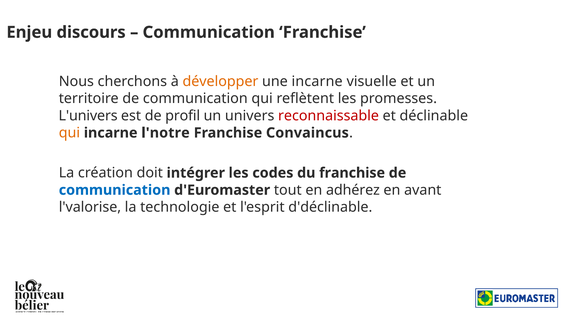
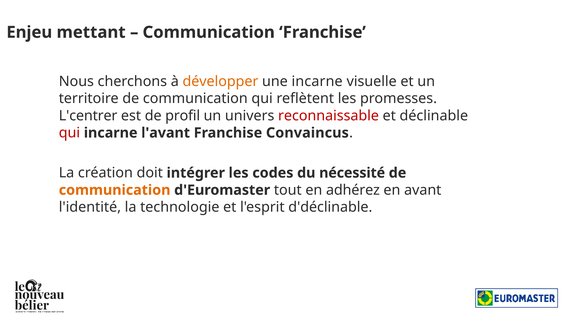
discours: discours -> mettant (91, 32)
L'univers: L'univers -> L'centrer (88, 116)
qui colour: orange -> red (69, 133)
l'notre: l'notre -> l'avant (166, 133)
du franchise: franchise -> nécessité (352, 173)
communication colour: blue -> orange (115, 190)
l'valorise: l'valorise -> l'identité (90, 207)
